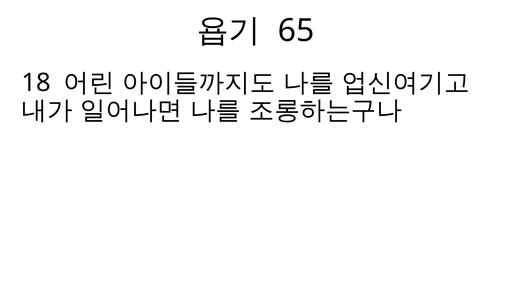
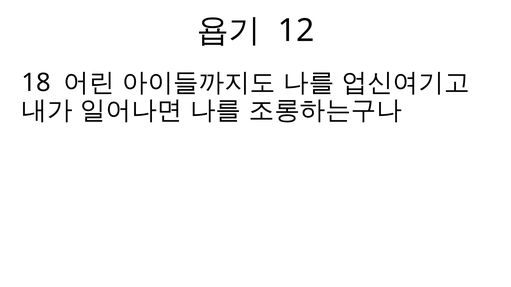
65: 65 -> 12 (296, 31)
